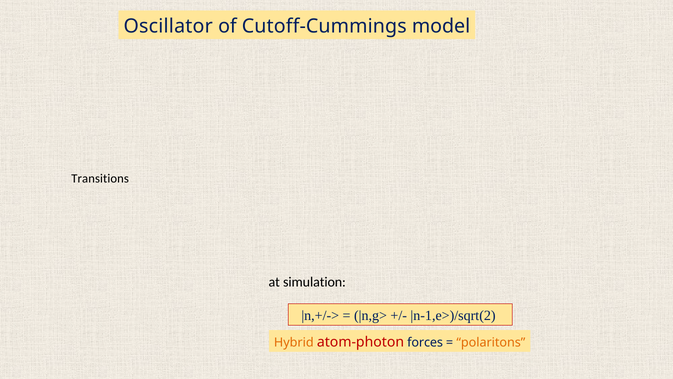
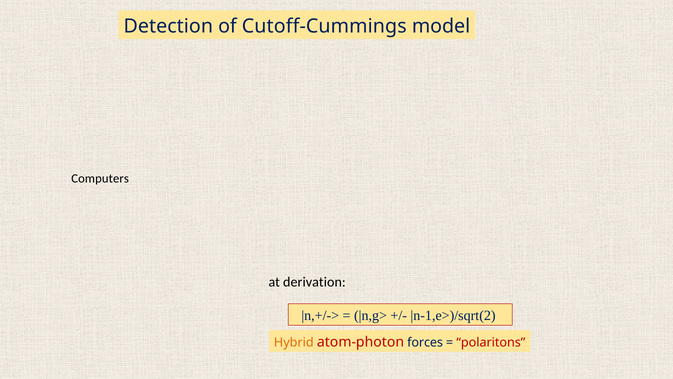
Oscillator: Oscillator -> Detection (168, 26)
Transitions: Transitions -> Computers (100, 178)
simulation: simulation -> derivation (314, 282)
polaritons colour: orange -> red (491, 342)
